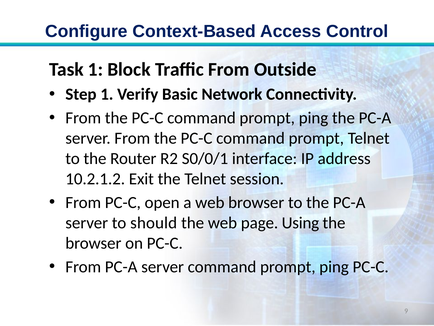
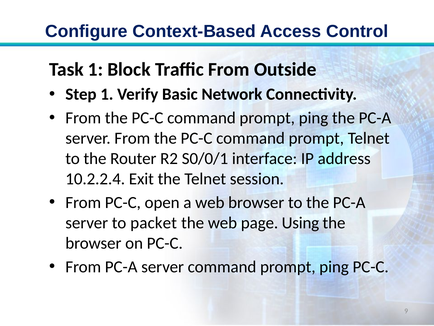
10.2.1.2: 10.2.1.2 -> 10.2.2.4 (95, 179)
should: should -> packet (154, 223)
